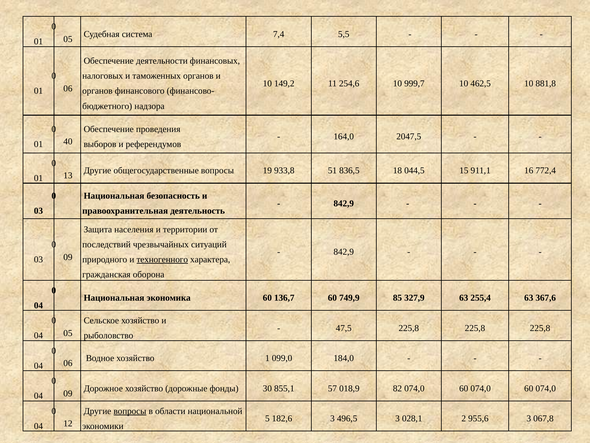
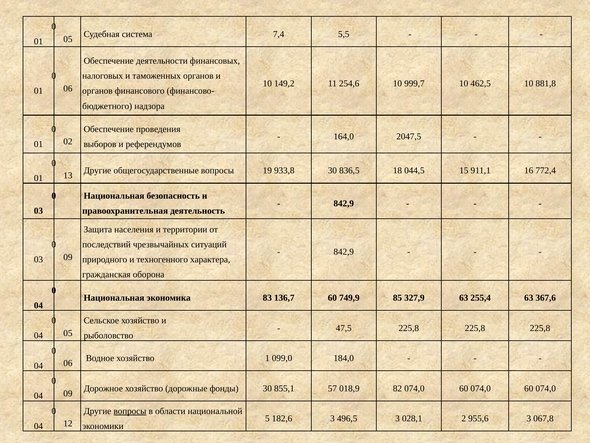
40: 40 -> 02 (68, 142)
933,8 51: 51 -> 30 (332, 170)
техногенного underline: present -> none (162, 259)
экономика 60: 60 -> 83 (267, 298)
